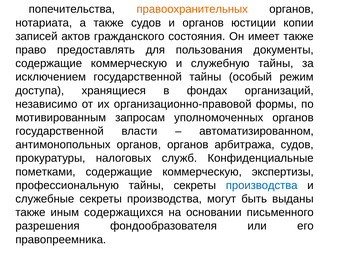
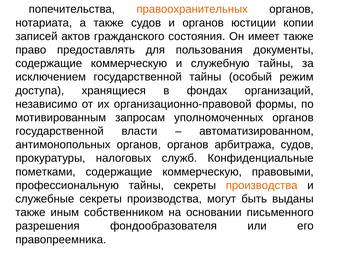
экспертизы: экспертизы -> правовыми (283, 172)
производства colour: blue -> orange (262, 186)
содержащихся: содержащихся -> собственником (124, 213)
